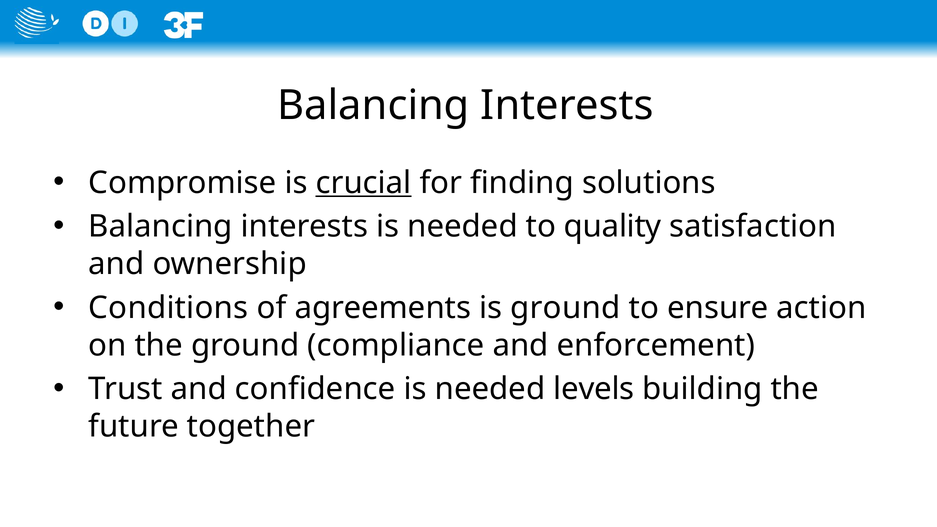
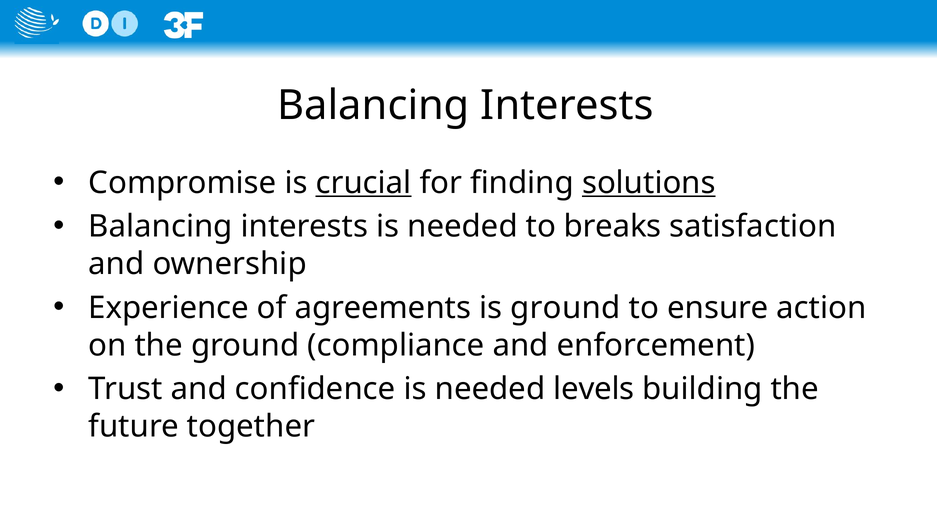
solutions underline: none -> present (649, 183)
quality: quality -> breaks (613, 227)
Conditions: Conditions -> Experience (169, 308)
